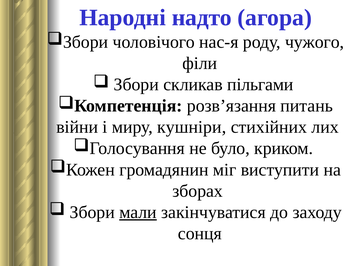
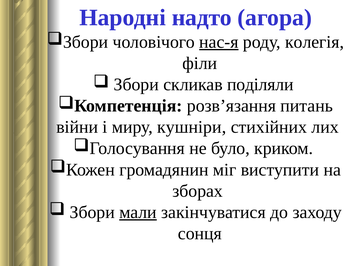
нас-я underline: none -> present (219, 42)
чужого: чужого -> колегія (315, 42)
пільгами: пільгами -> поділяли (260, 85)
